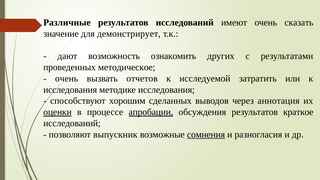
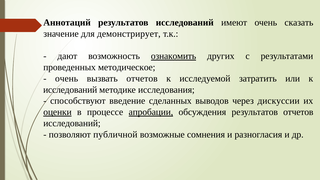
Различные: Различные -> Аннотаций (67, 22)
ознакомить underline: none -> present (174, 56)
исследования: исследования -> исследований (70, 90)
хорошим: хорошим -> введение (127, 101)
аннотация: аннотация -> дискуссии (279, 101)
результатов краткое: краткое -> отчетов (298, 112)
выпускник: выпускник -> публичной (115, 135)
сомнения underline: present -> none (206, 135)
